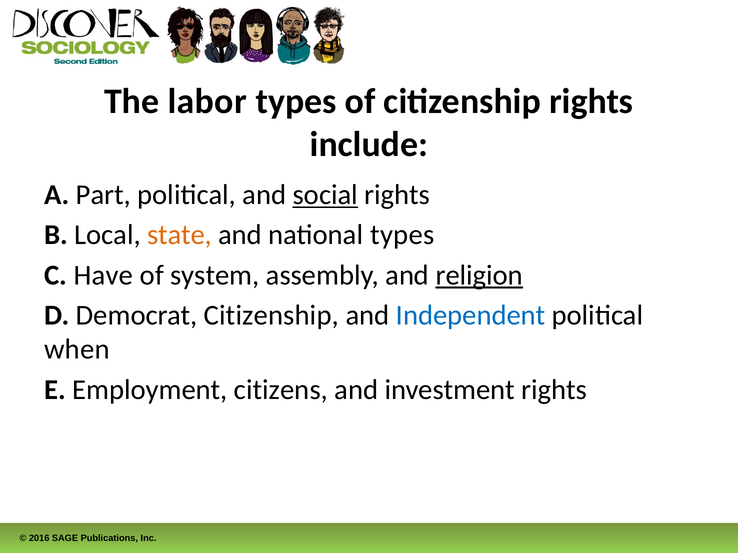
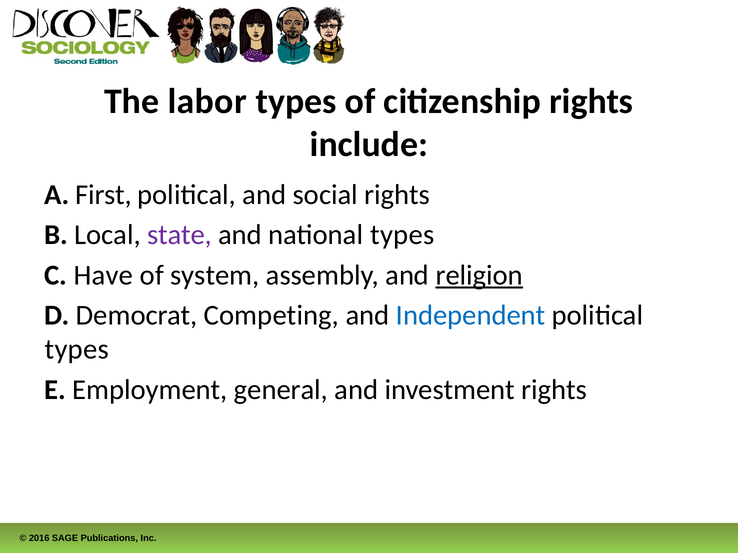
Part: Part -> First (104, 195)
social underline: present -> none (325, 195)
state colour: orange -> purple (180, 235)
Democrat Citizenship: Citizenship -> Competing (271, 315)
when: when -> types (77, 350)
citizens: citizens -> general (281, 390)
